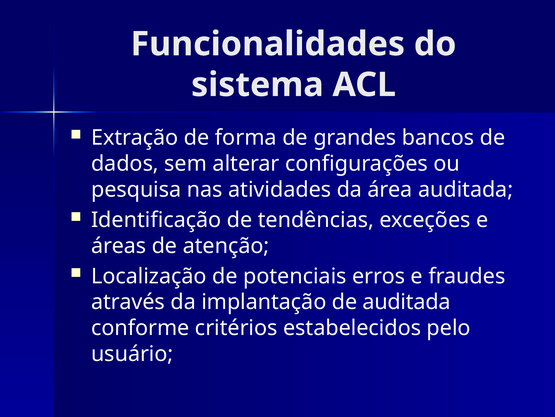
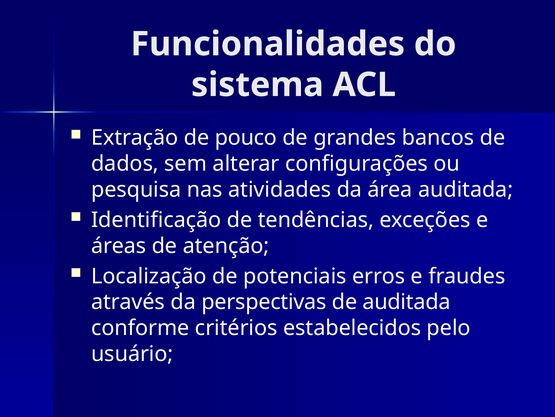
forma: forma -> pouco (246, 137)
implantação: implantação -> perspectivas (264, 302)
